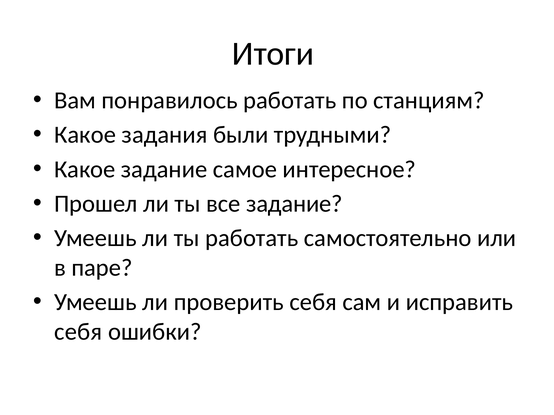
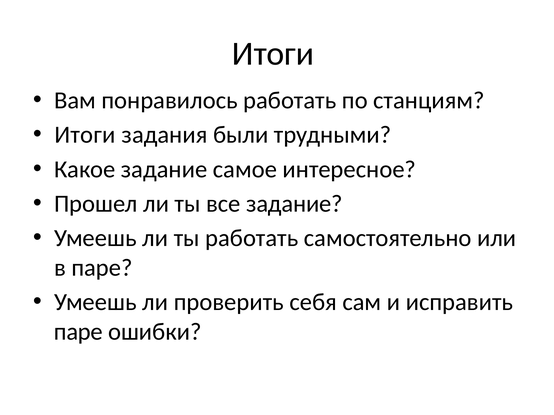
Какое: Какое -> Итоги (85, 135)
себя: себя -> паре (78, 332)
